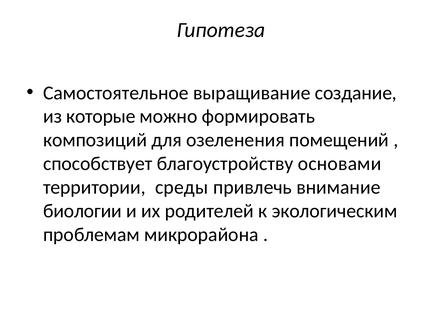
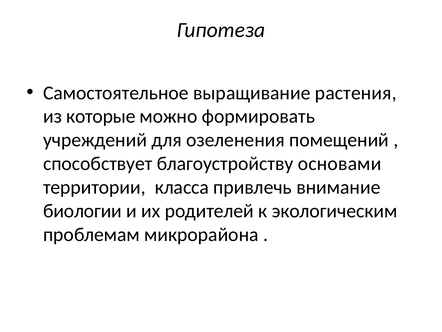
создание: создание -> растения (356, 93)
композиций: композиций -> учреждений (95, 140)
среды: среды -> класса (182, 187)
